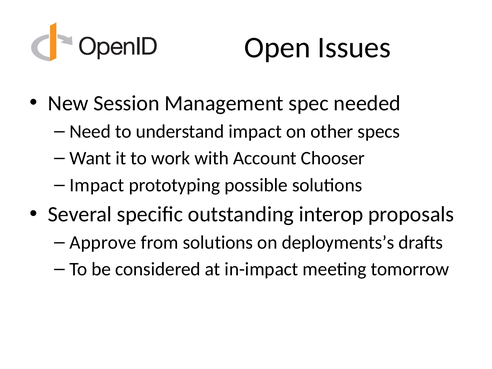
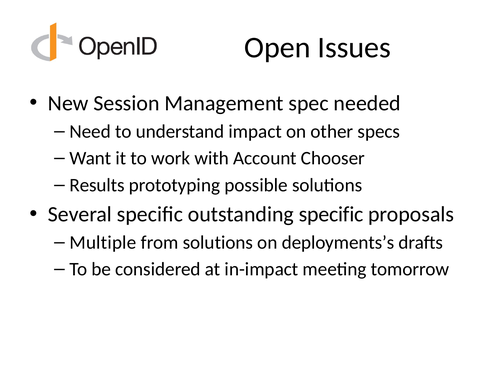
Impact: Impact -> Results (97, 185)
outstanding interop: interop -> specific (331, 214)
Approve: Approve -> Multiple (103, 243)
